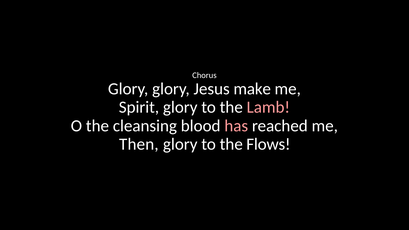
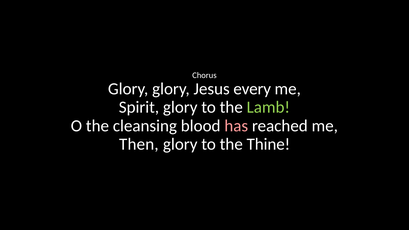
make: make -> every (252, 89)
Lamb colour: pink -> light green (268, 107)
Flows: Flows -> Thine (268, 144)
